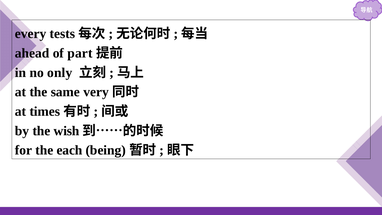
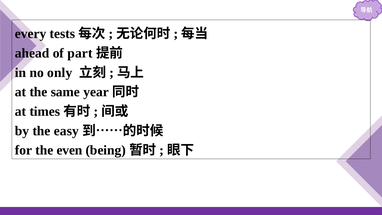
very: very -> year (96, 92)
wish: wish -> easy (66, 131)
each: each -> even (70, 150)
